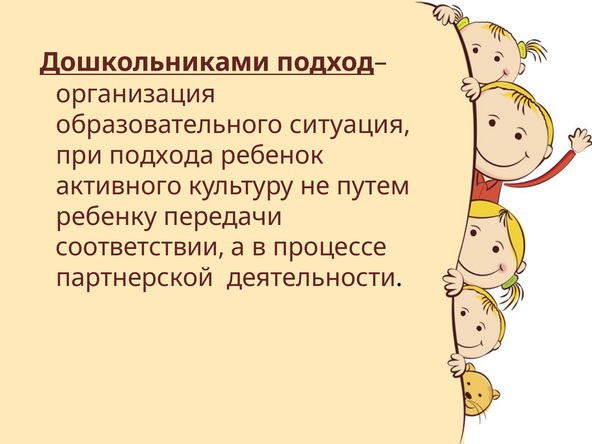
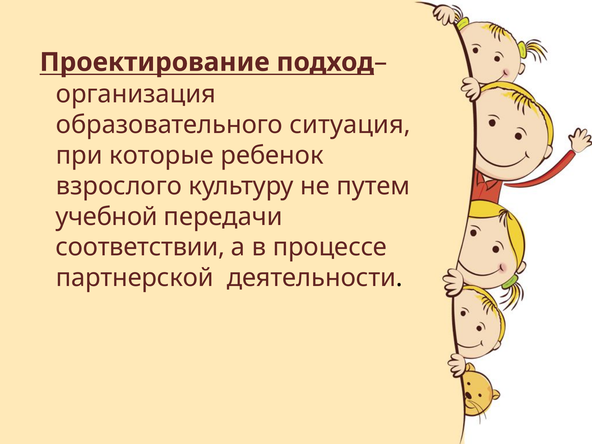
Дошкольниками: Дошкольниками -> Проектирование (155, 62)
подхода: подхода -> которые (162, 155)
активного: активного -> взрослого (119, 186)
ребенку: ребенку -> учебной (107, 217)
